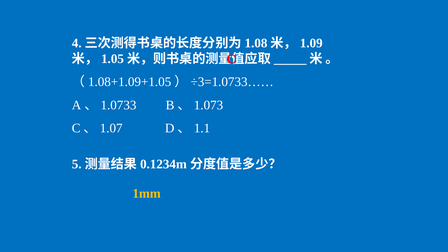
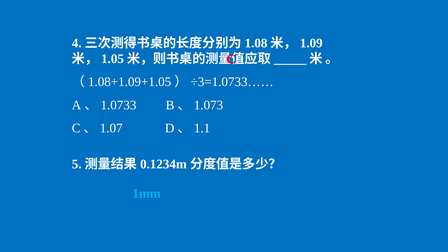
1mm colour: yellow -> light blue (147, 194)
